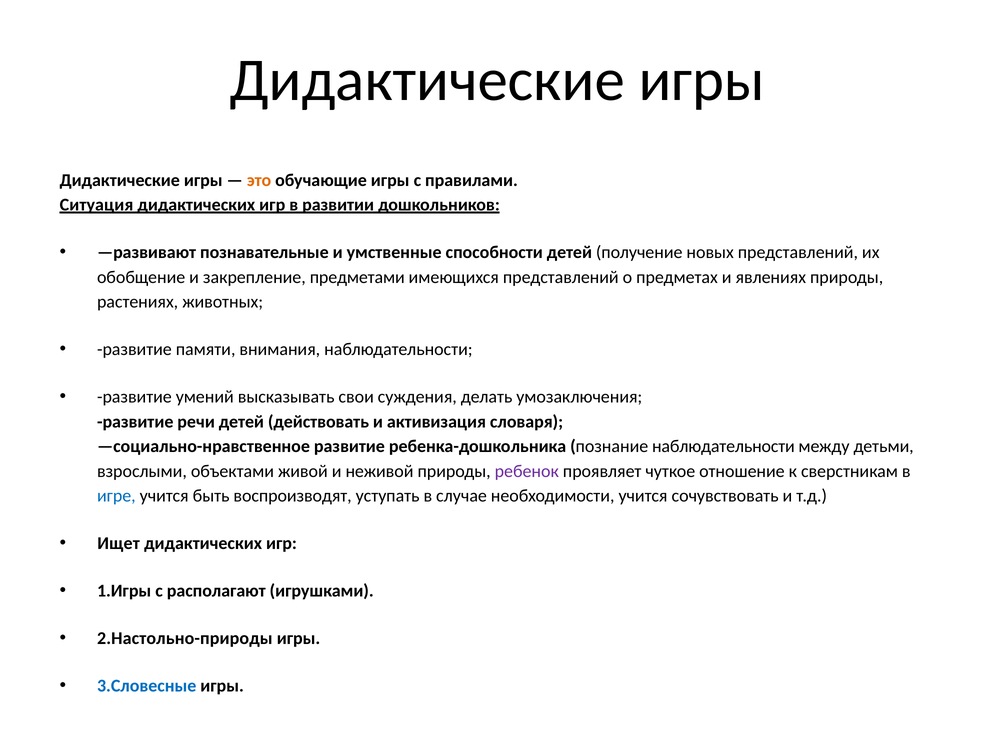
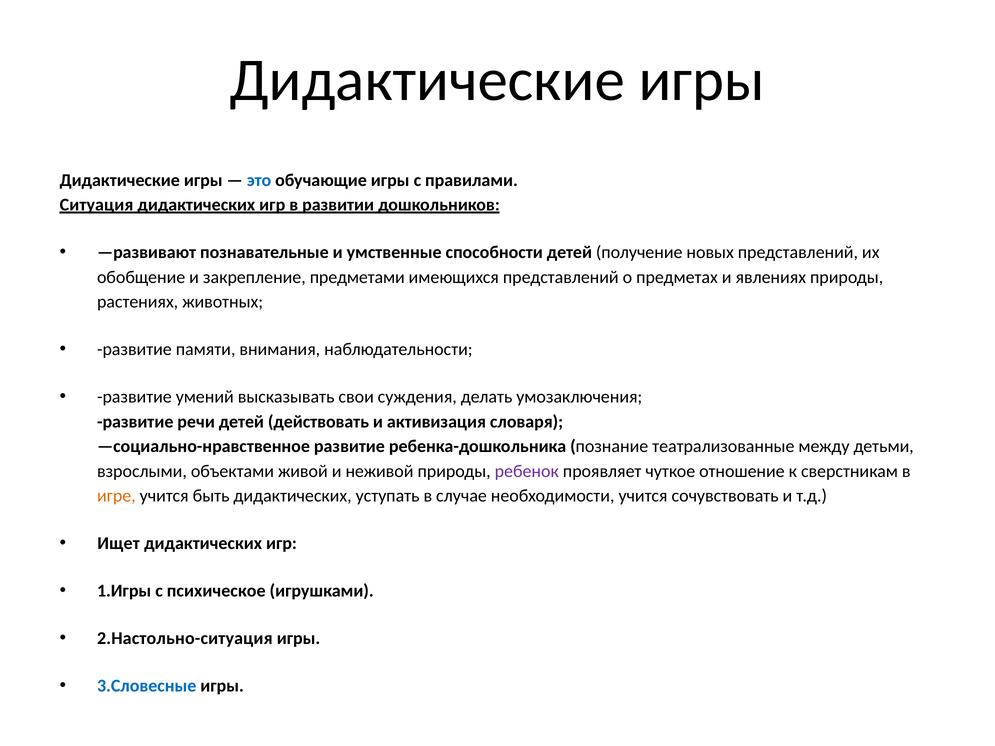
это colour: orange -> blue (259, 180)
познание наблюдательности: наблюдательности -> театрализованные (723, 447)
игре colour: blue -> orange (116, 496)
быть воспроизводят: воспроизводят -> дидактических (293, 496)
располагают: располагают -> психическое (216, 591)
2.Настольно-природы: 2.Настольно-природы -> 2.Настольно-ситуация (185, 639)
